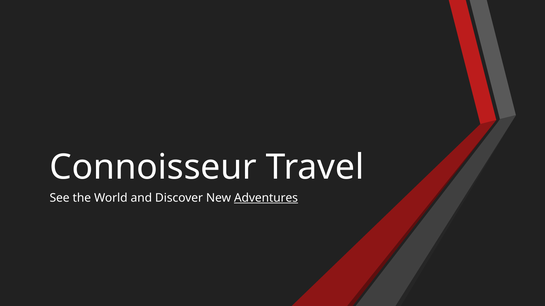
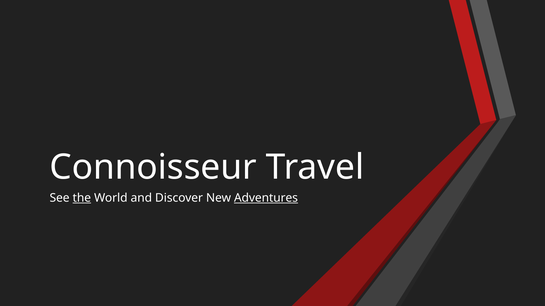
the underline: none -> present (82, 198)
